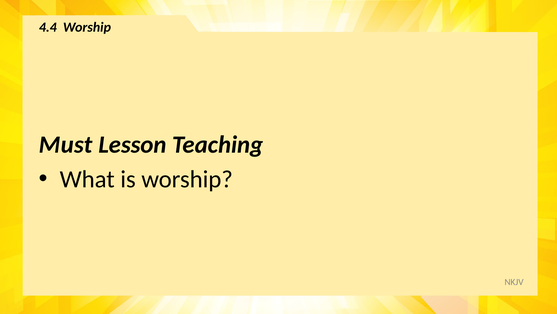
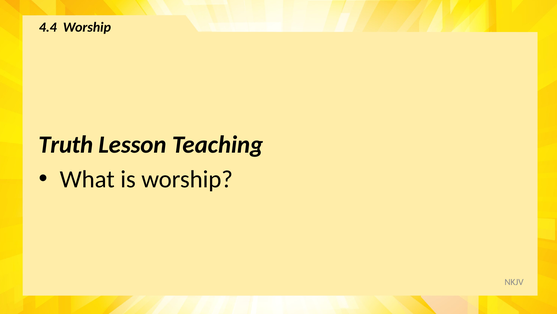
Must: Must -> Truth (66, 145)
